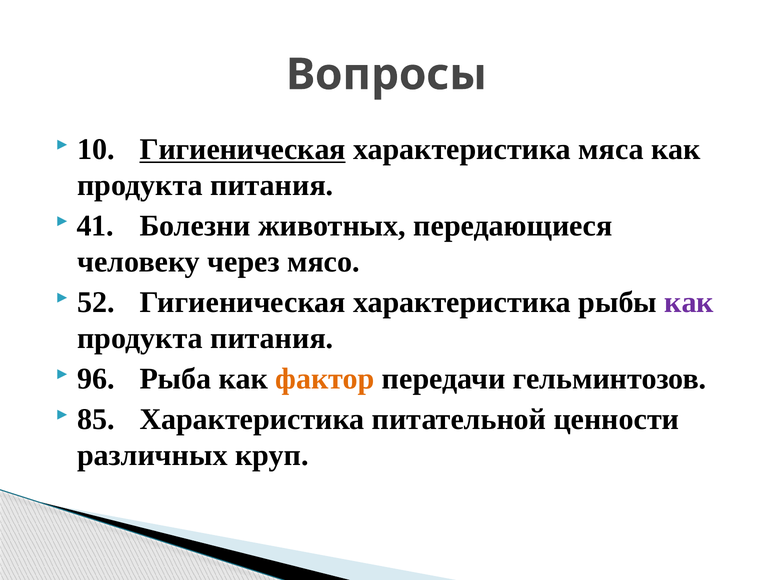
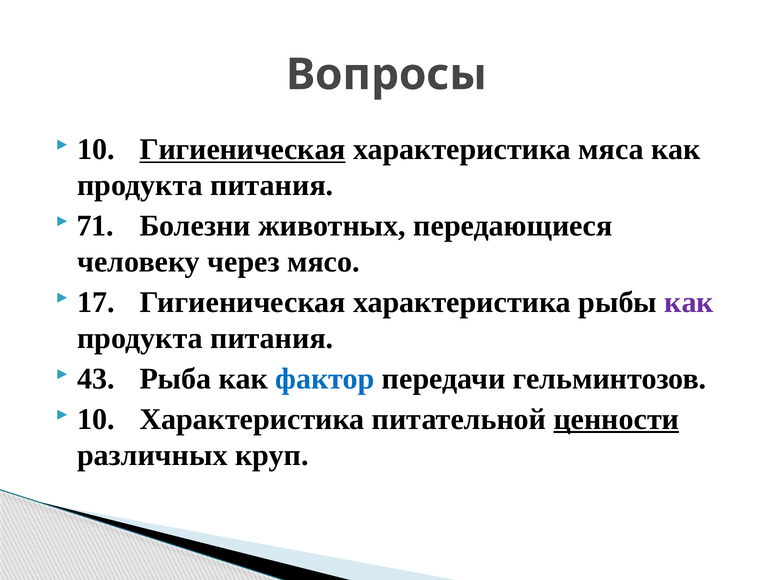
41: 41 -> 71 (95, 226)
52: 52 -> 17 (96, 302)
96: 96 -> 43 (96, 379)
фактор colour: orange -> blue (325, 379)
85: 85 -> 10 (96, 419)
ценности underline: none -> present (616, 419)
